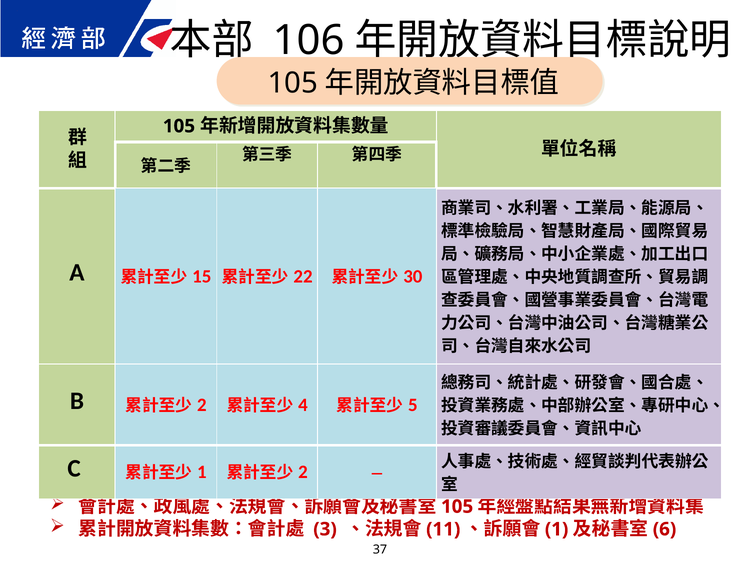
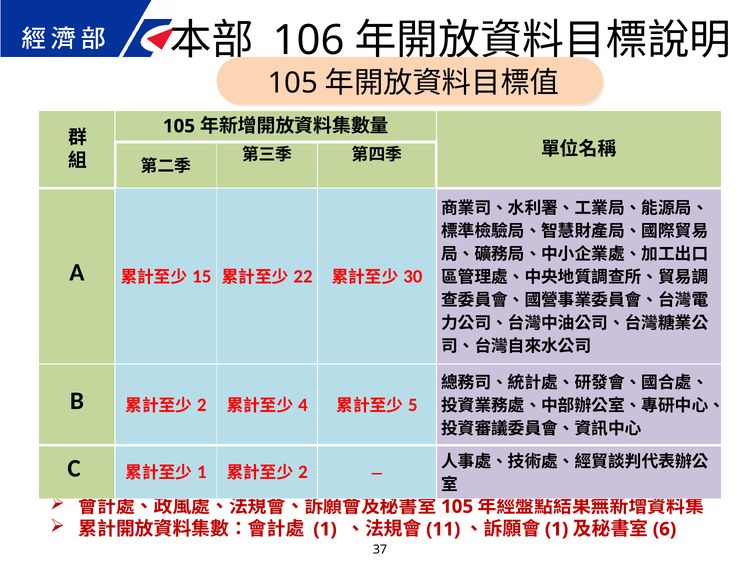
3: 3 -> 1 (325, 530)
